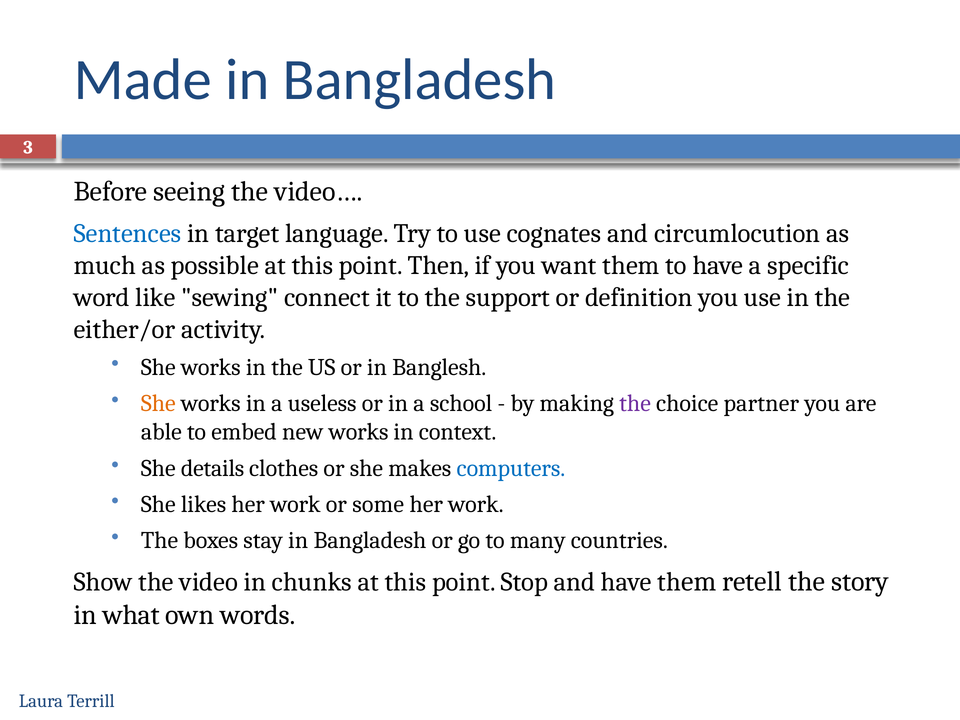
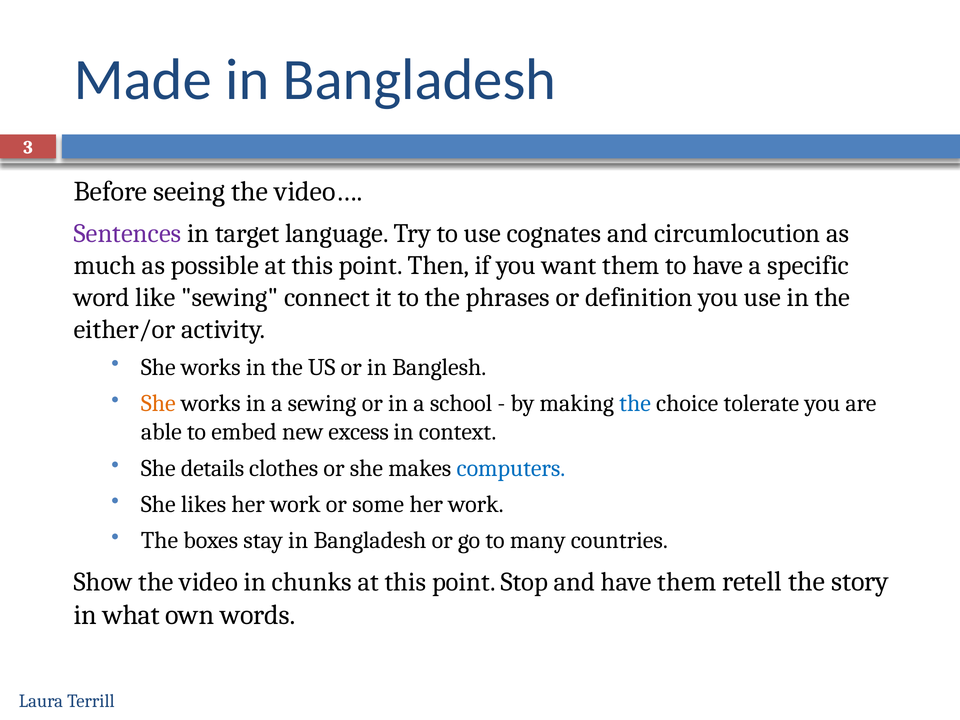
Sentences colour: blue -> purple (127, 234)
support: support -> phrases (508, 298)
a useless: useless -> sewing (322, 403)
the colour: purple -> blue (635, 403)
partner: partner -> tolerate (761, 403)
new works: works -> excess (359, 432)
